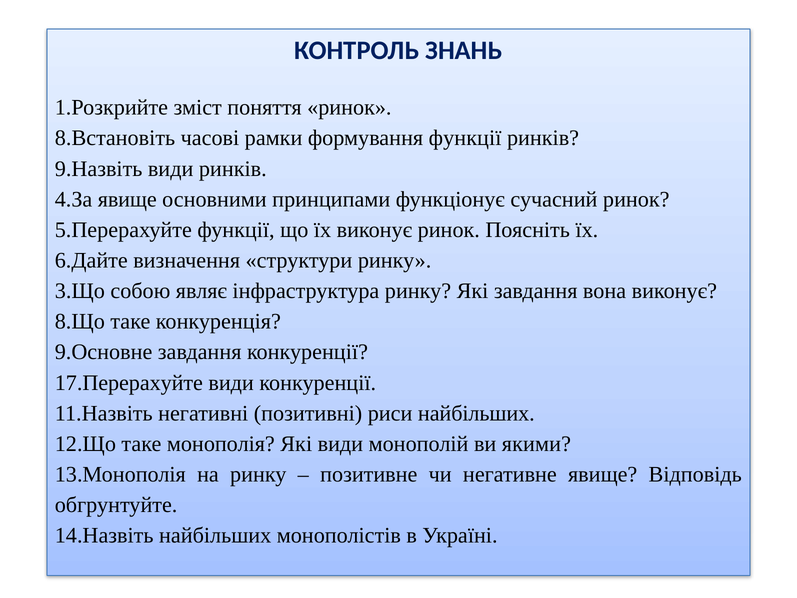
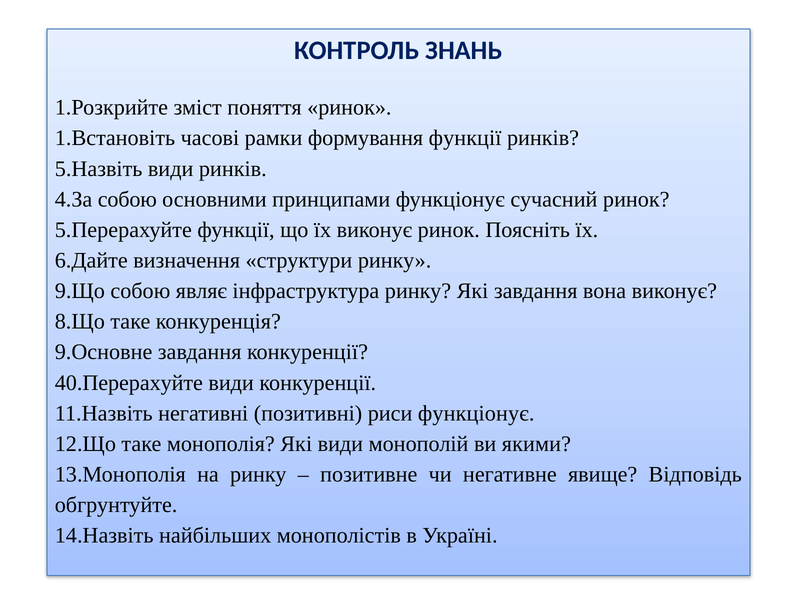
8.Встановіть: 8.Встановіть -> 1.Встановіть (115, 138)
9.Назвіть: 9.Назвіть -> 5.Назвіть (99, 169)
4.За явище: явище -> собою (127, 199)
3.Що: 3.Що -> 9.Що (80, 291)
17.Перерахуйте: 17.Перерахуйте -> 40.Перерахуйте (129, 383)
риси найбільших: найбільших -> функціонує (476, 413)
